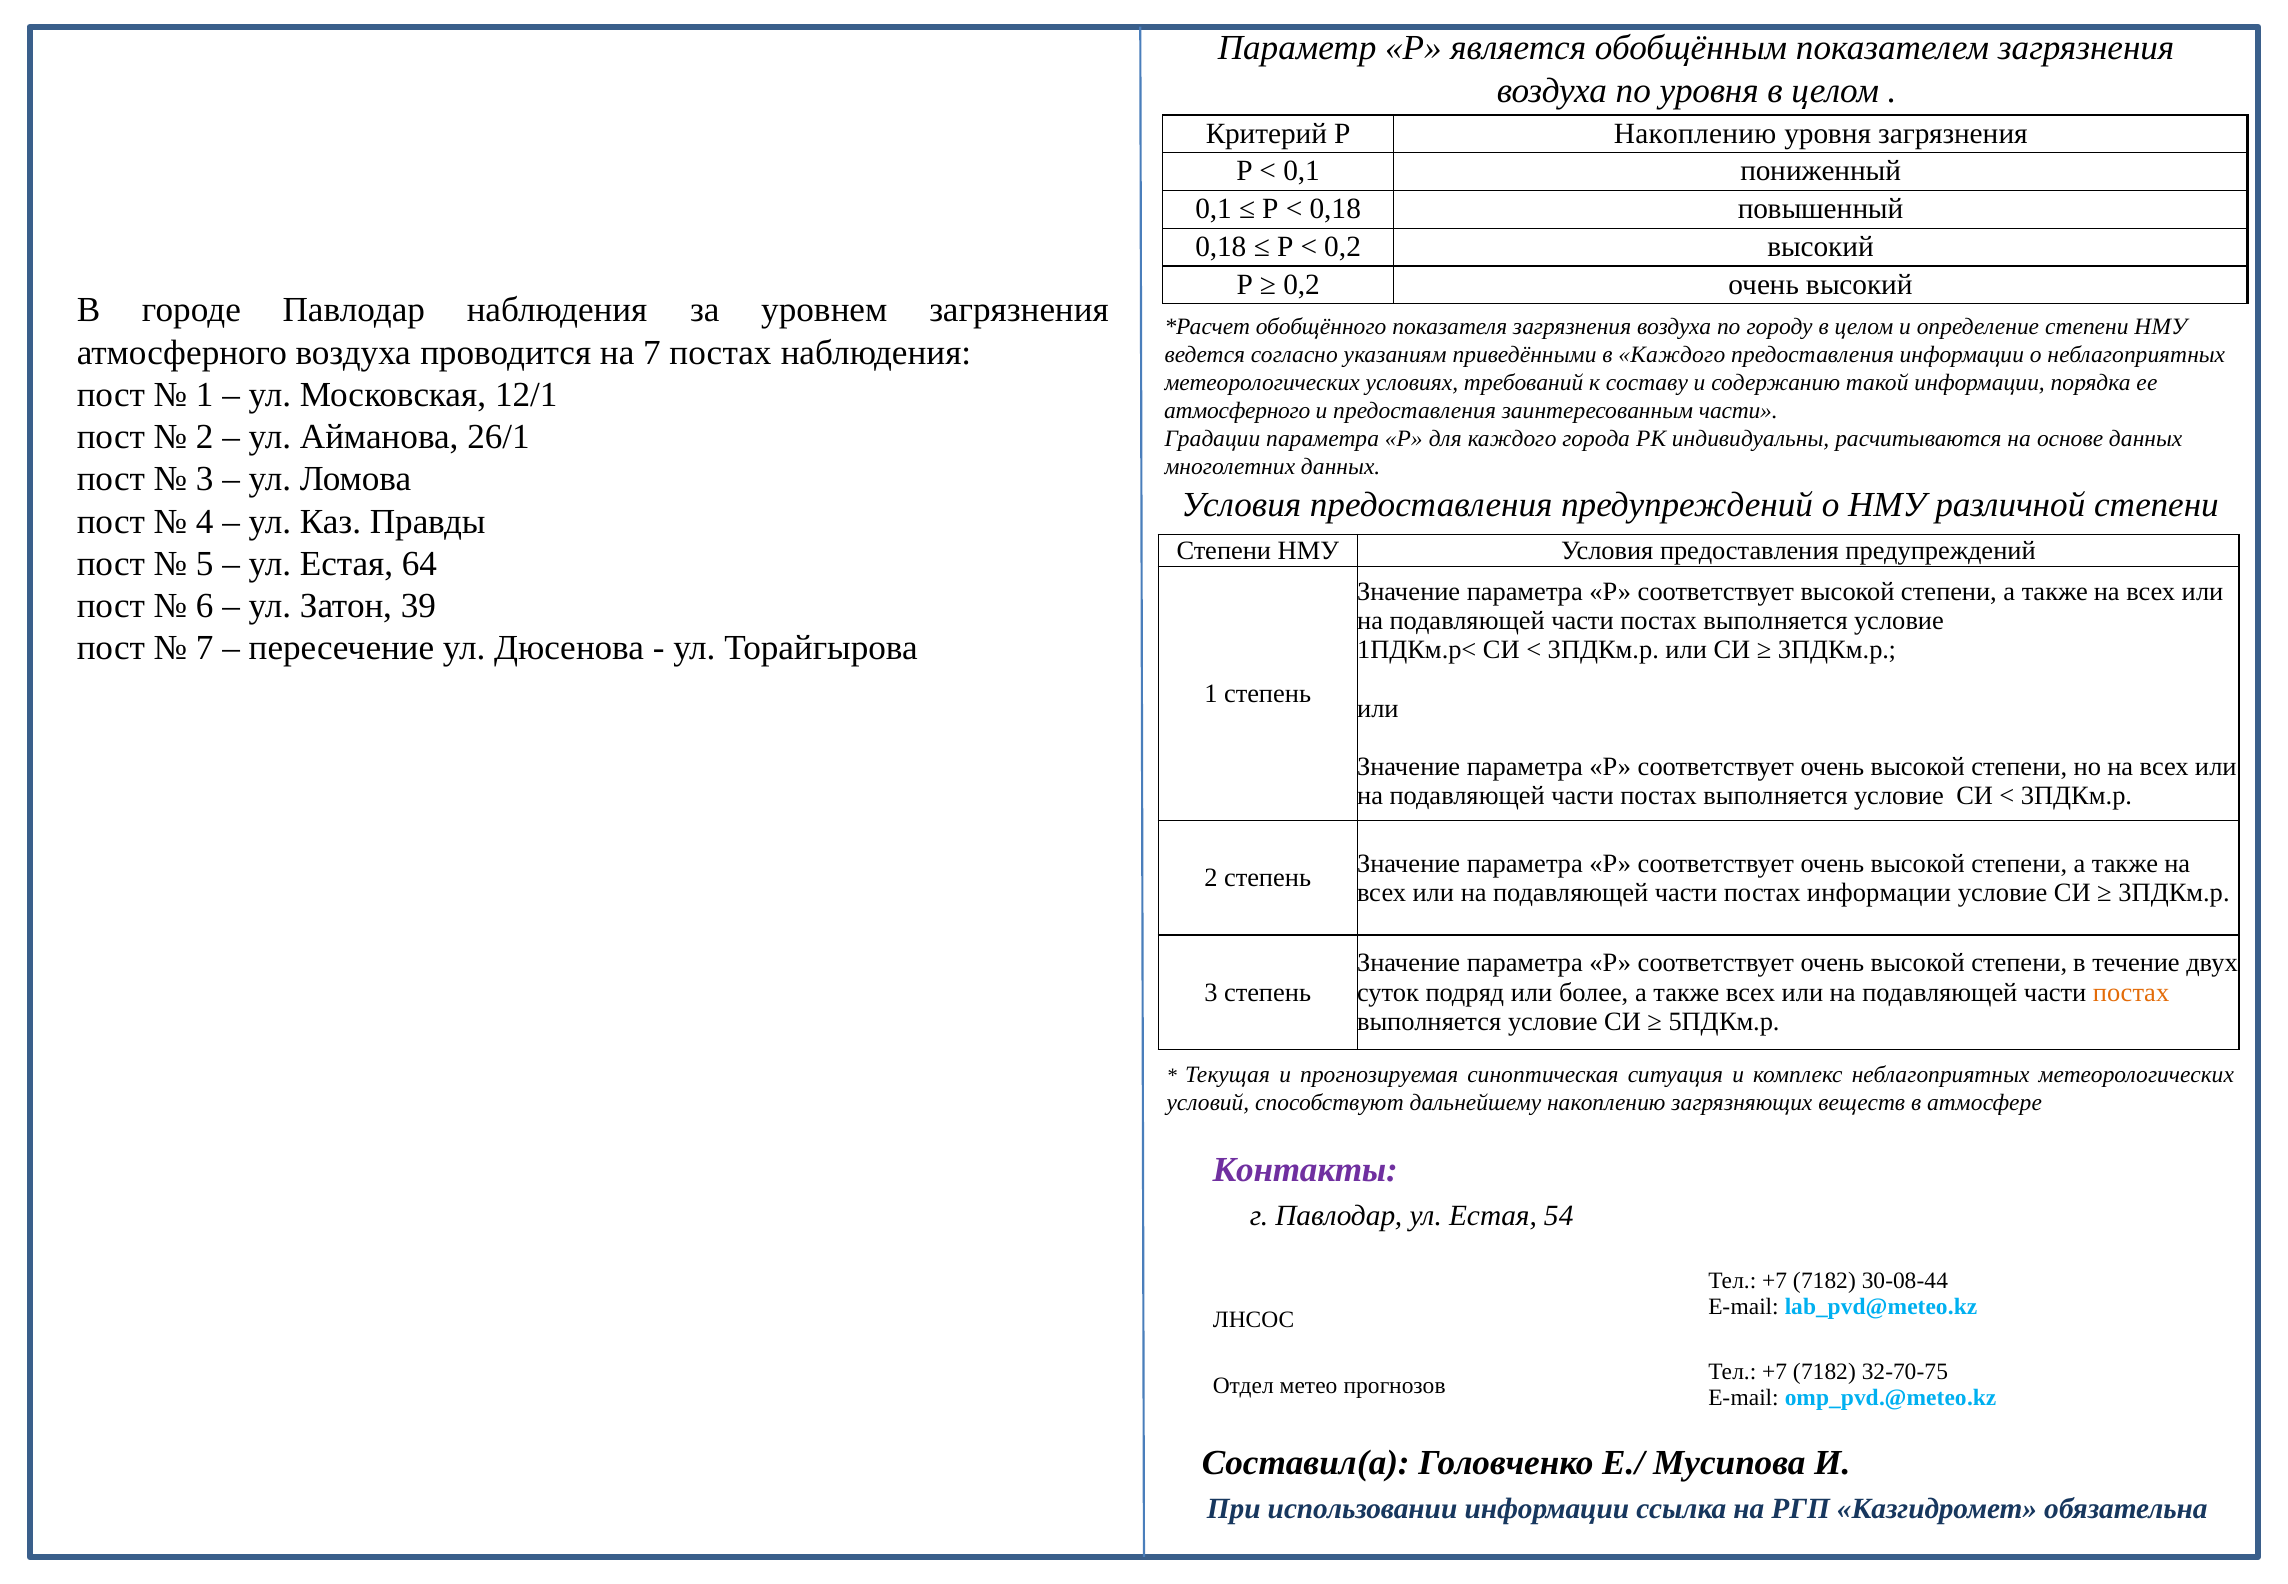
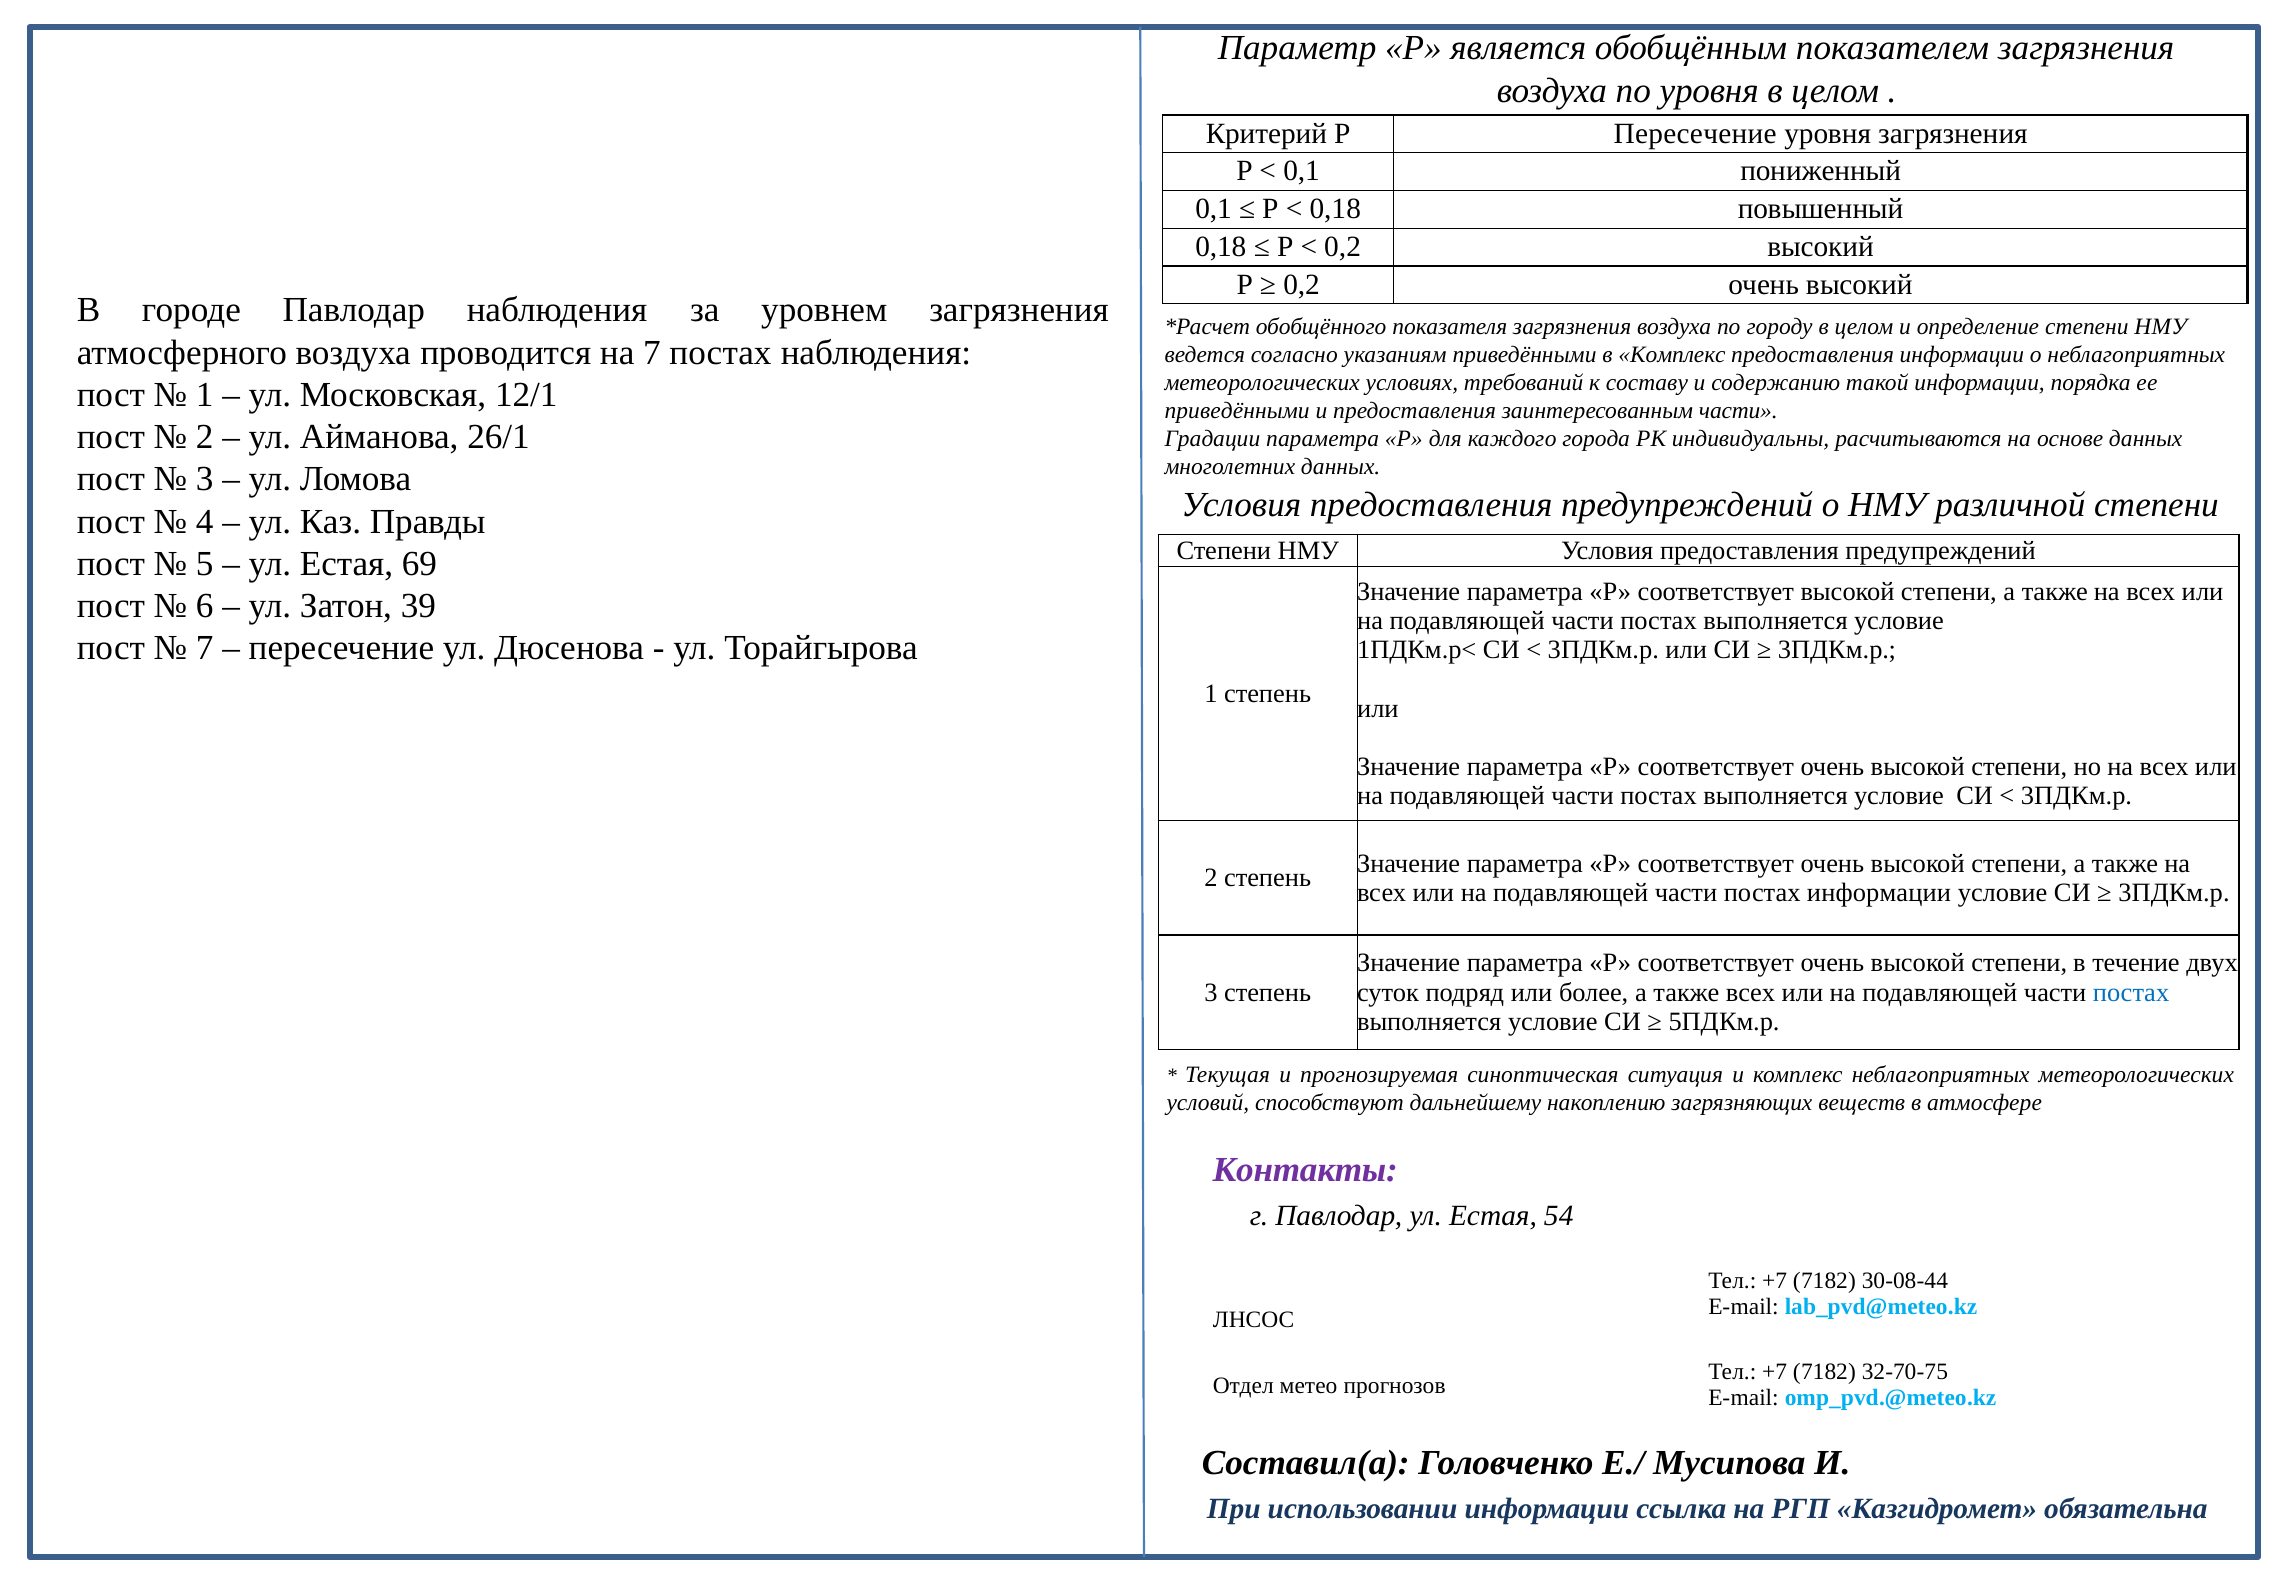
Р Накоплению: Накоплению -> Пересечение (1695, 133)
в Каждого: Каждого -> Комплекс (1672, 355)
атмосферного: атмосферного -> приведёнными (1237, 411)
64: 64 -> 69 (419, 564)
постах colour: orange -> blue (2131, 992)
